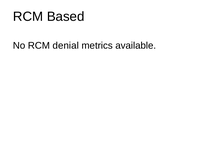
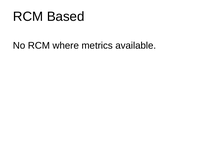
denial: denial -> where (66, 46)
